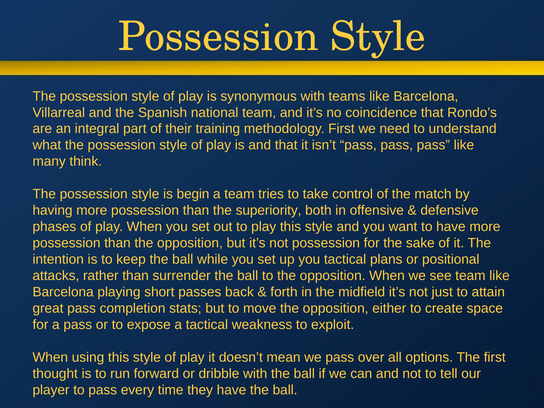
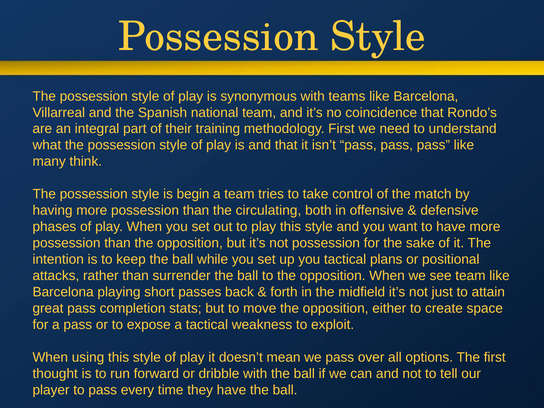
superiority: superiority -> circulating (268, 210)
